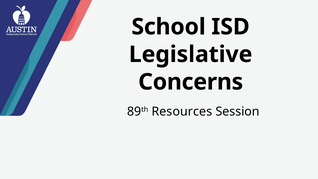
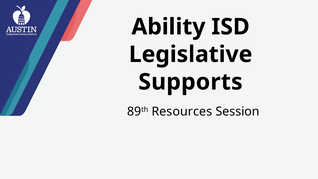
School: School -> Ability (168, 27)
Concerns: Concerns -> Supports (190, 82)
